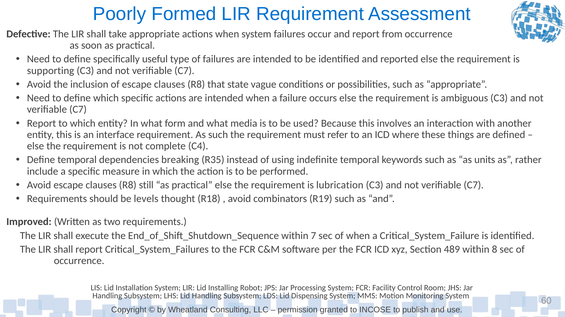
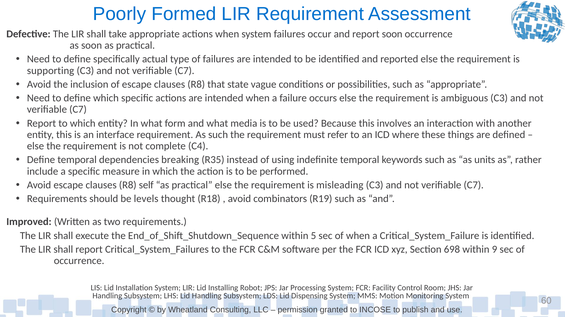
report from: from -> soon (392, 34)
useful: useful -> actual (155, 59)
still: still -> self (146, 185)
lubrication: lubrication -> misleading (340, 185)
7: 7 -> 5 (313, 236)
489: 489 -> 698 (452, 250)
8: 8 -> 9 (495, 250)
